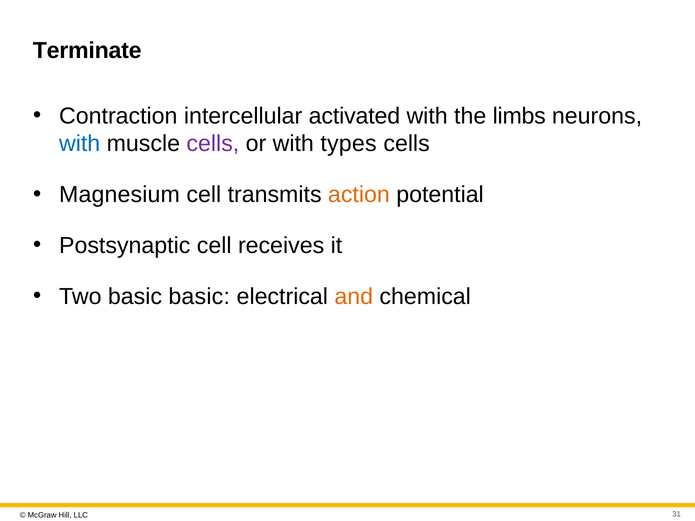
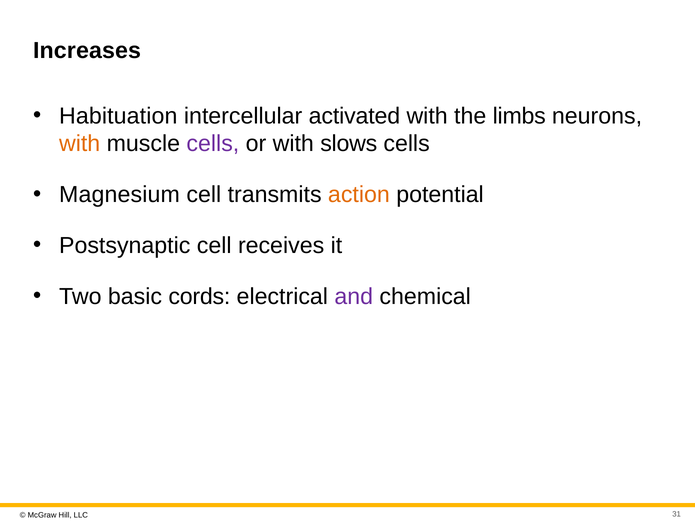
Terminate: Terminate -> Increases (87, 51)
Contraction: Contraction -> Habituation (118, 116)
with colour: blue -> orange (80, 144)
types: types -> slows (349, 144)
basic basic: basic -> cords (199, 297)
and colour: orange -> purple (354, 297)
